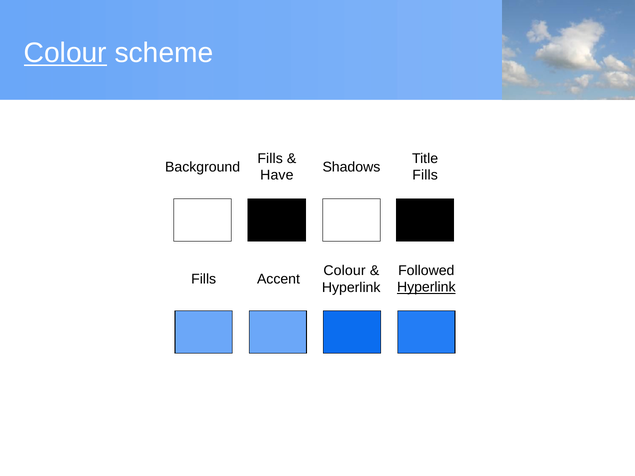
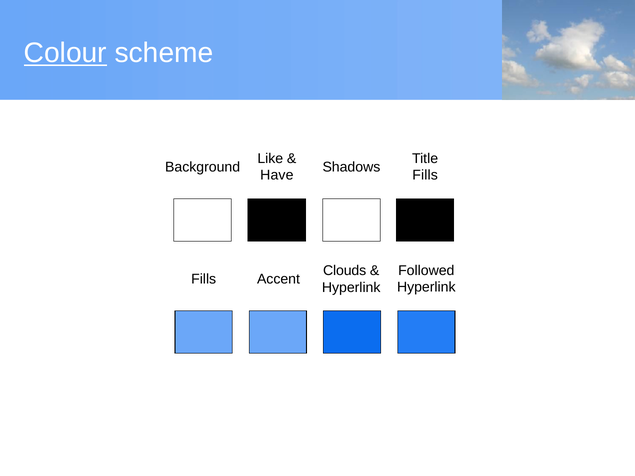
Fills: Fills -> Like (270, 158)
Colour: Colour -> Clouds (345, 271)
Hyperlink underline: present -> none (426, 287)
